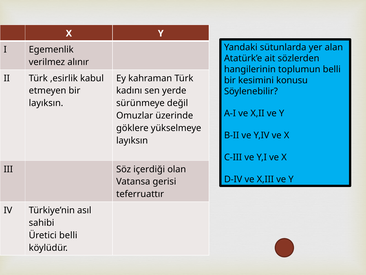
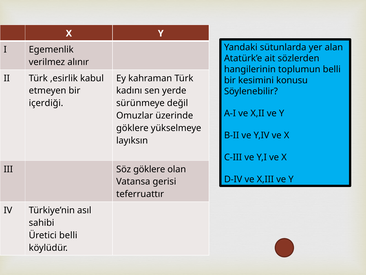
layıksın: layıksın -> içerdiği (46, 103)
Söz içerdiği: içerdiği -> göklere (149, 169)
